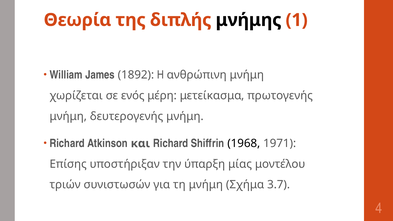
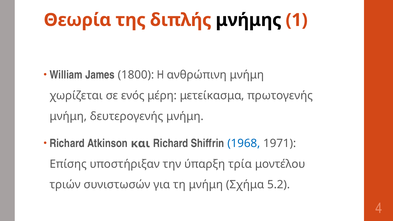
1892: 1892 -> 1800 (136, 75)
1968 colour: black -> blue (244, 143)
μίας: μίας -> τρία (240, 164)
3.7: 3.7 -> 5.2 (279, 185)
